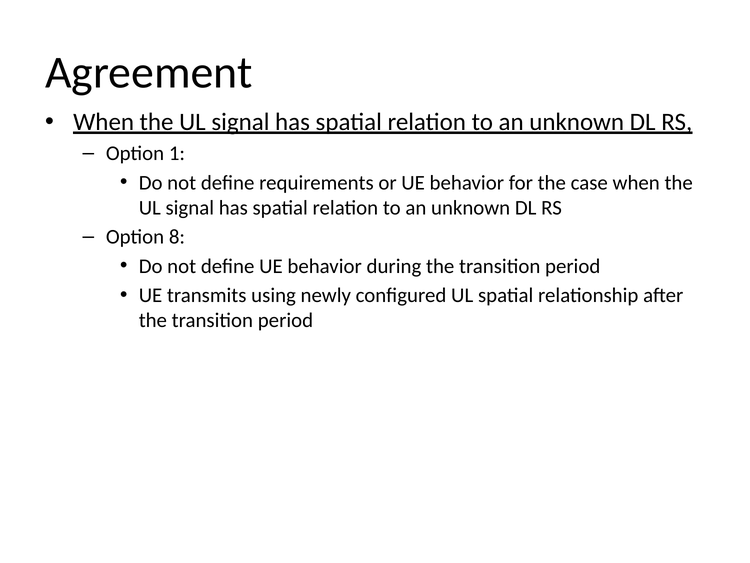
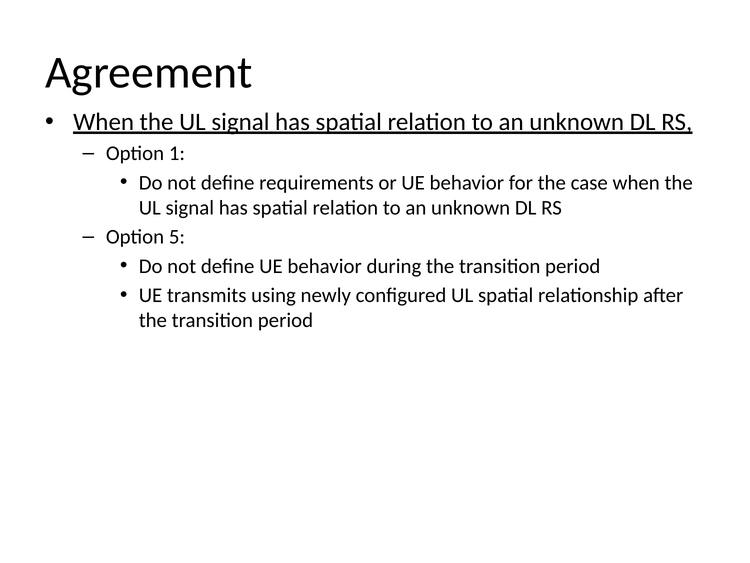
8: 8 -> 5 (177, 237)
